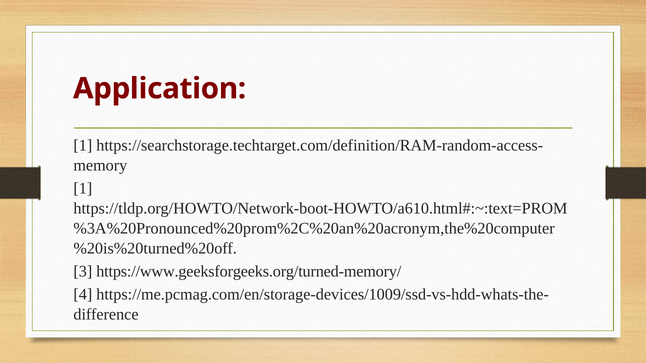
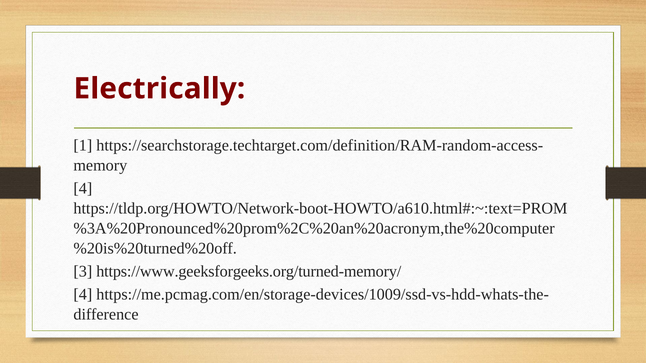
Application: Application -> Electrically (159, 89)
1: 1 -> 4 (83, 189)
